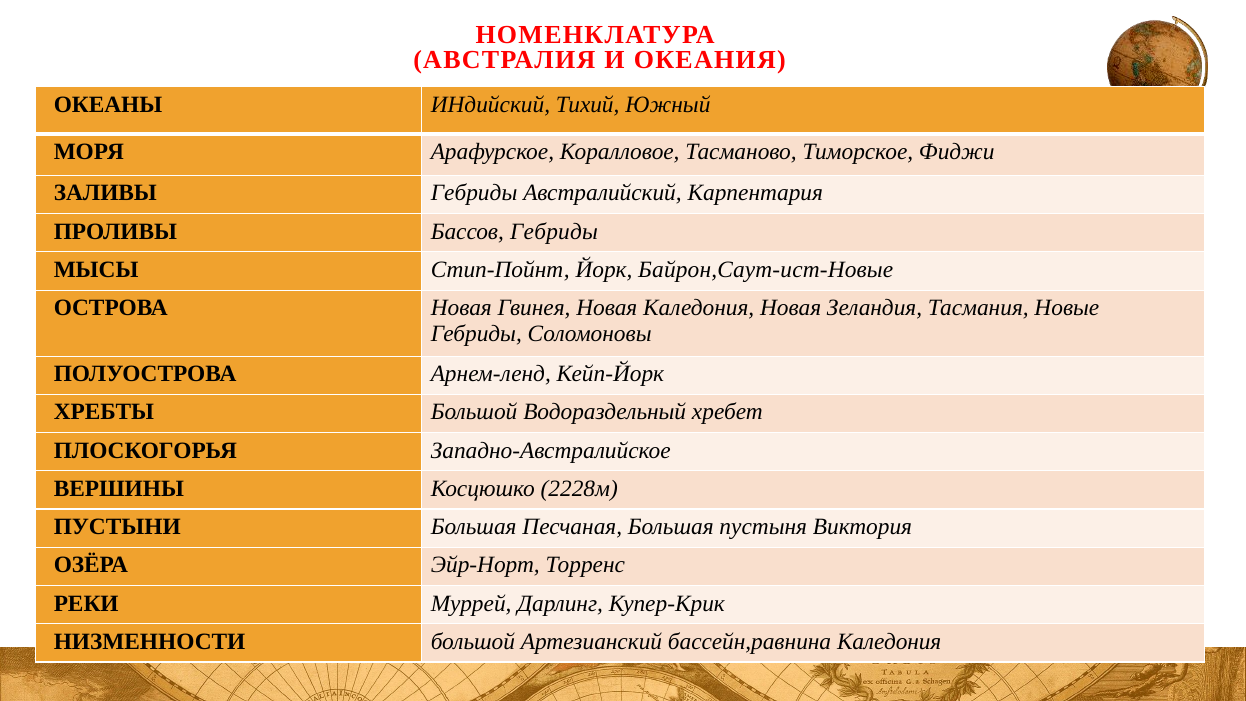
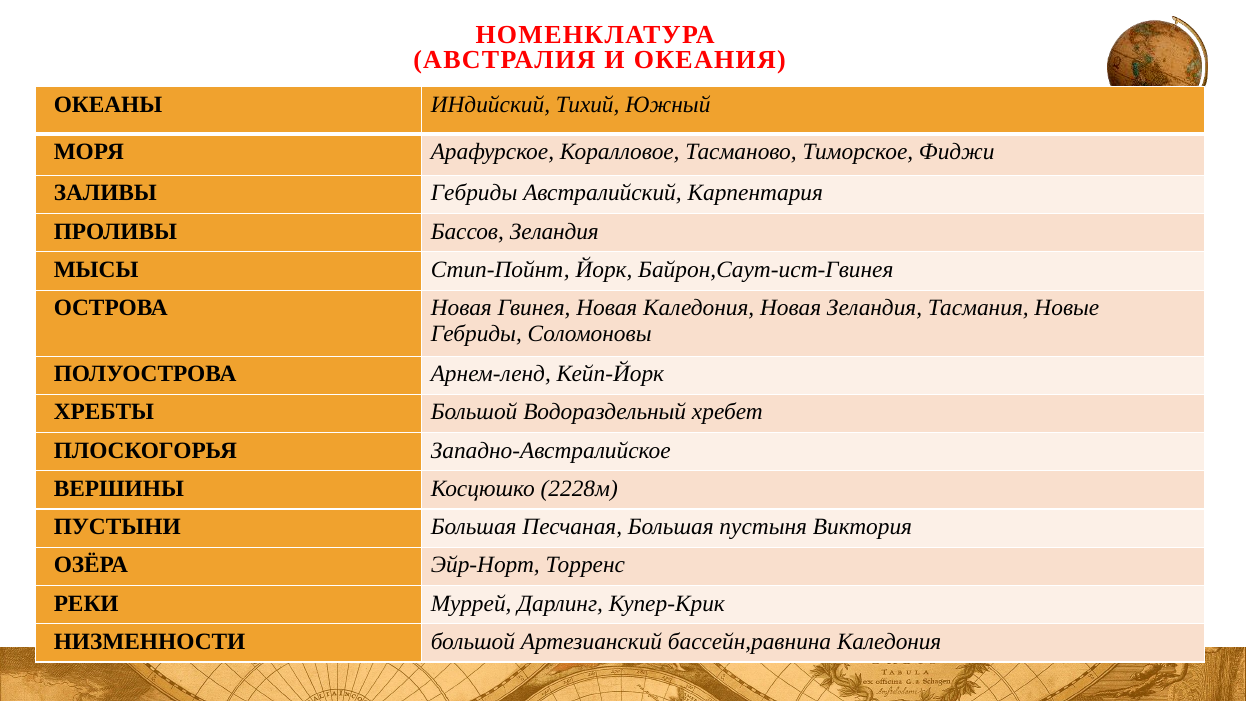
Бассов Гебриды: Гебриды -> Зеландия (554, 231)
Байрон,Саут-ист-Новые: Байрон,Саут-ист-Новые -> Байрон,Саут-ист-Гвинея (766, 270)
